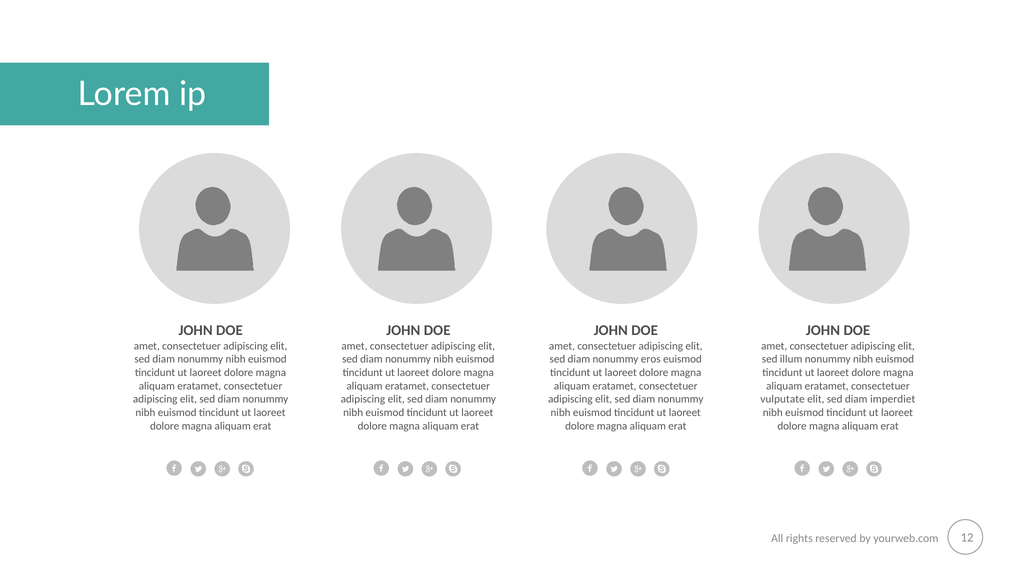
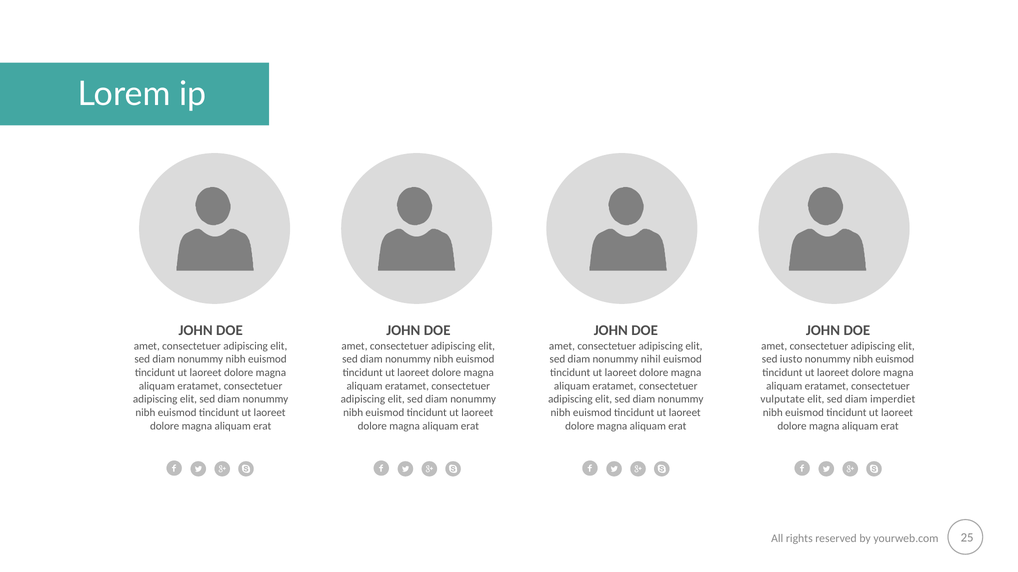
eros: eros -> nihil (651, 360)
illum: illum -> iusto (791, 360)
12: 12 -> 25 (967, 538)
